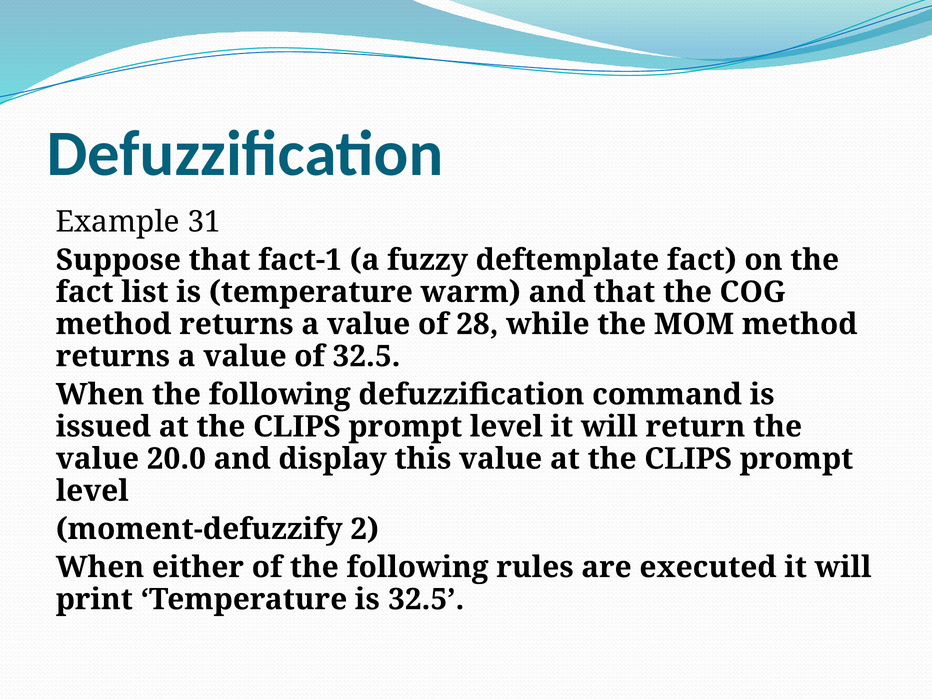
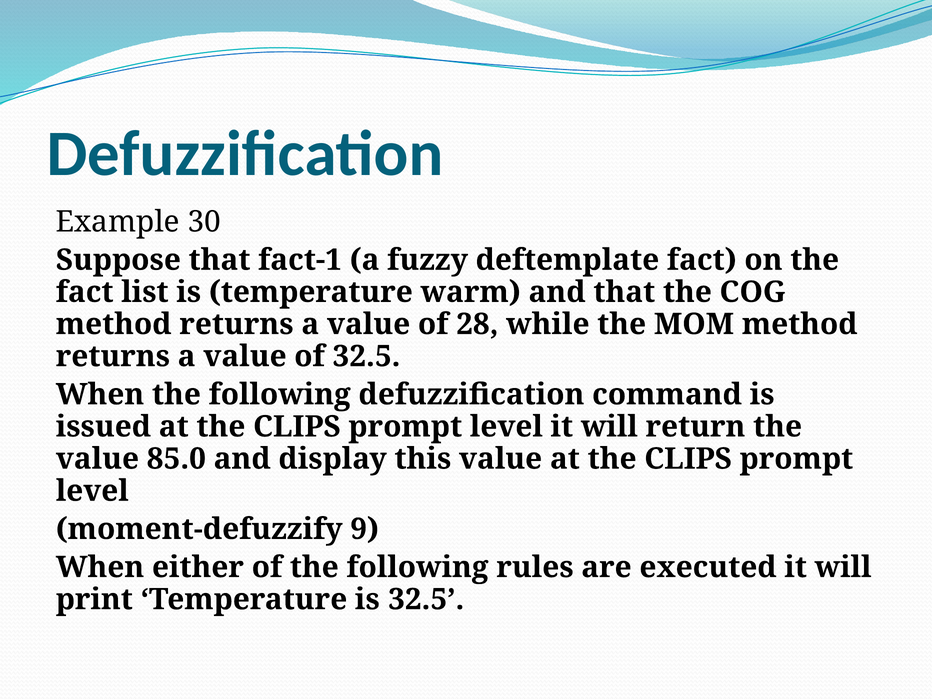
31: 31 -> 30 (204, 222)
20.0: 20.0 -> 85.0 (176, 459)
2: 2 -> 9 (365, 529)
